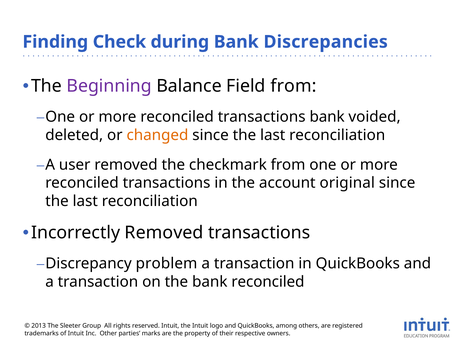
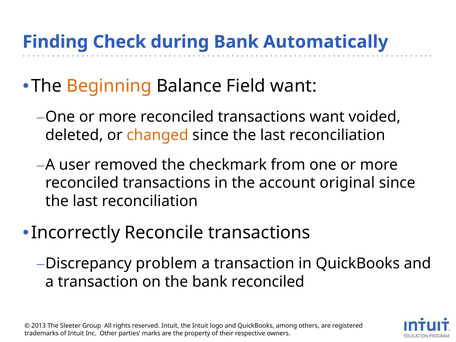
Discrepancies: Discrepancies -> Automatically (326, 42)
Beginning colour: purple -> orange (109, 86)
Field from: from -> want (294, 86)
transactions bank: bank -> want (327, 117)
Incorrectly Removed: Removed -> Reconcile (164, 233)
